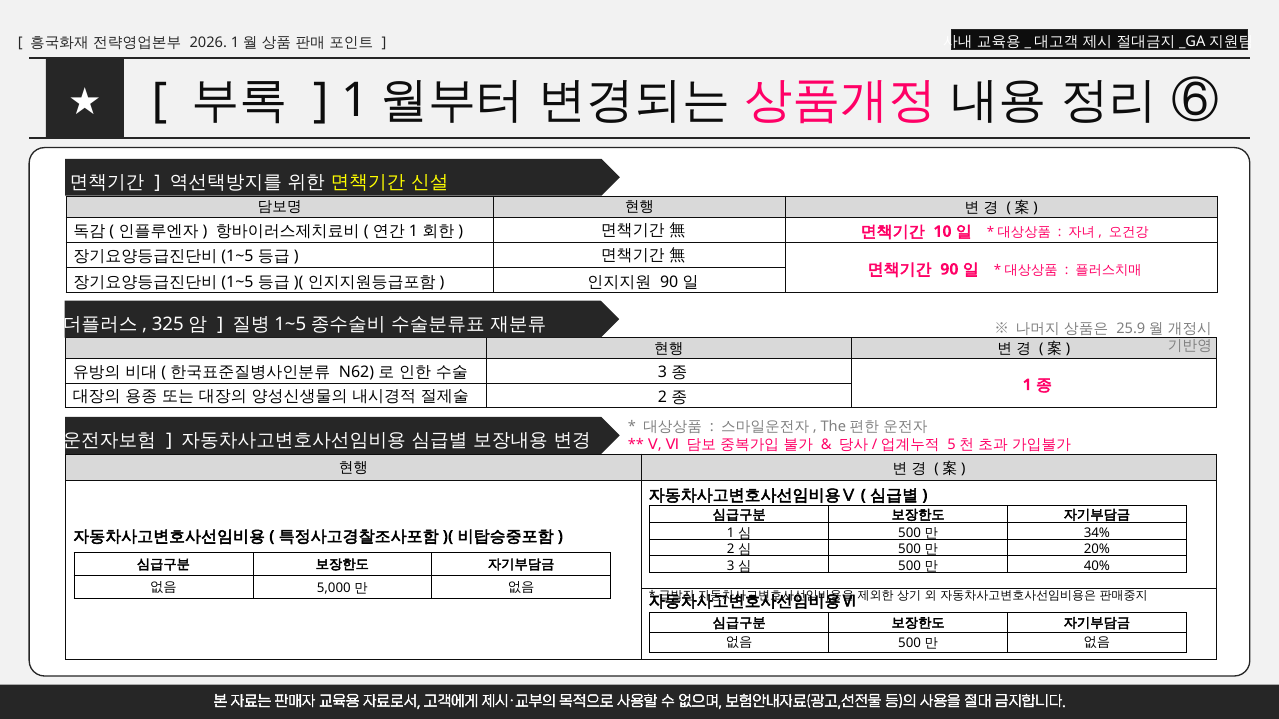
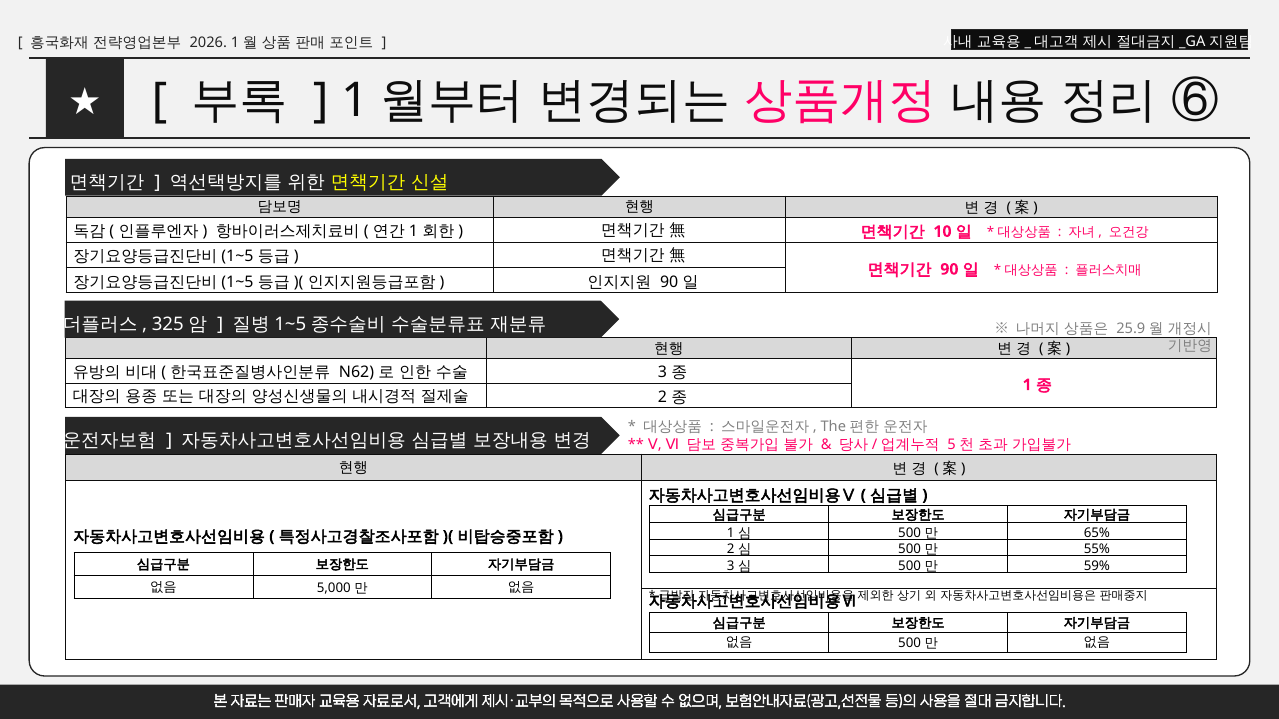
34%: 34% -> 65% (1097, 533)
20%: 20% -> 55% (1097, 550)
40%: 40% -> 59% (1097, 566)
